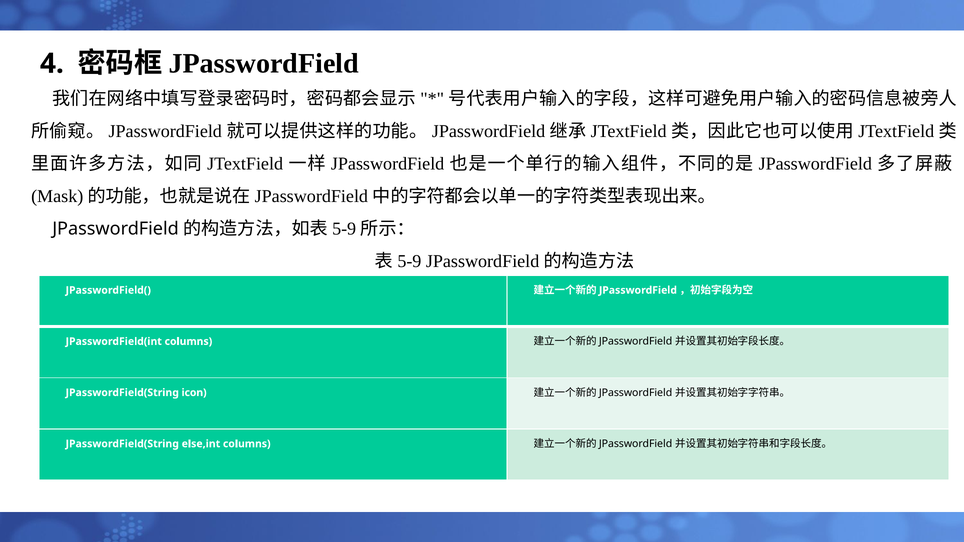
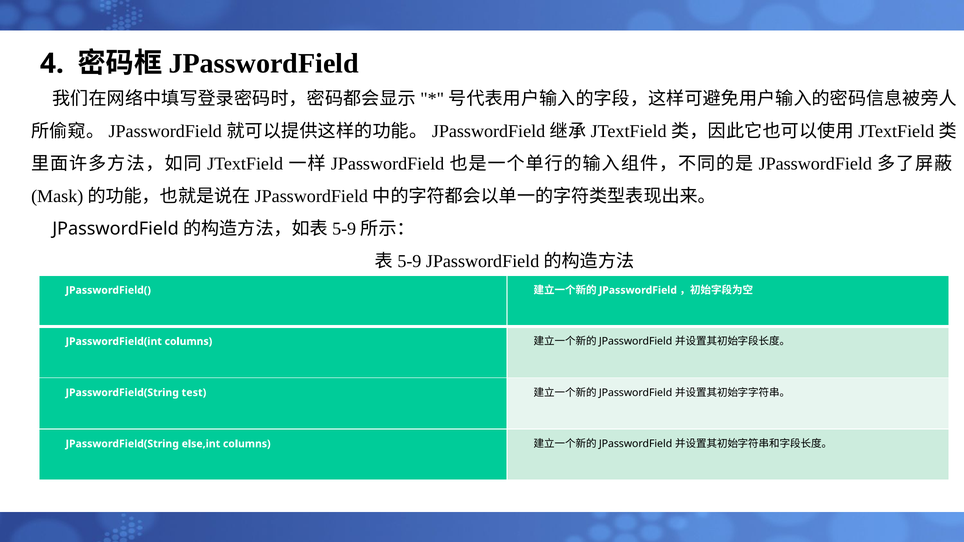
icon: icon -> test (194, 393)
